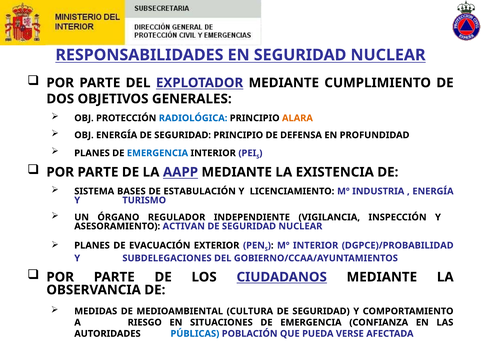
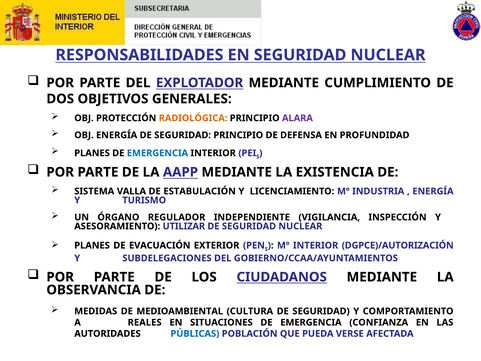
RADIOLÓGICA colour: blue -> orange (193, 118)
ALARA colour: orange -> purple (297, 118)
BASES: BASES -> VALLA (131, 191)
ACTIVAN: ACTIVAN -> UTILIZAR (184, 226)
DGPCE)/PROBABILIDAD: DGPCE)/PROBABILIDAD -> DGPCE)/AUTORIZACIÓN (398, 245)
RIESGO: RIESGO -> REALES (145, 322)
